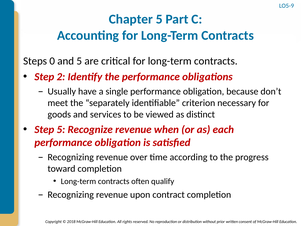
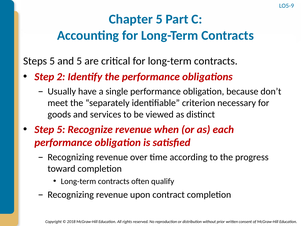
Steps 0: 0 -> 5 (52, 61)
